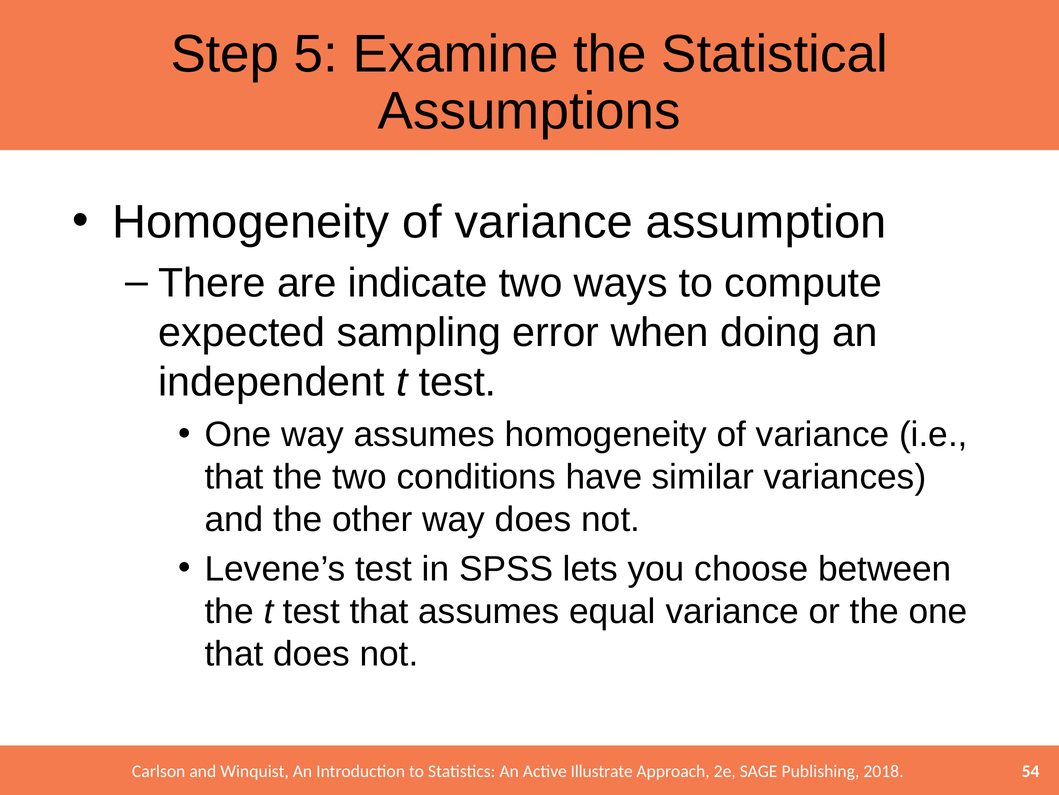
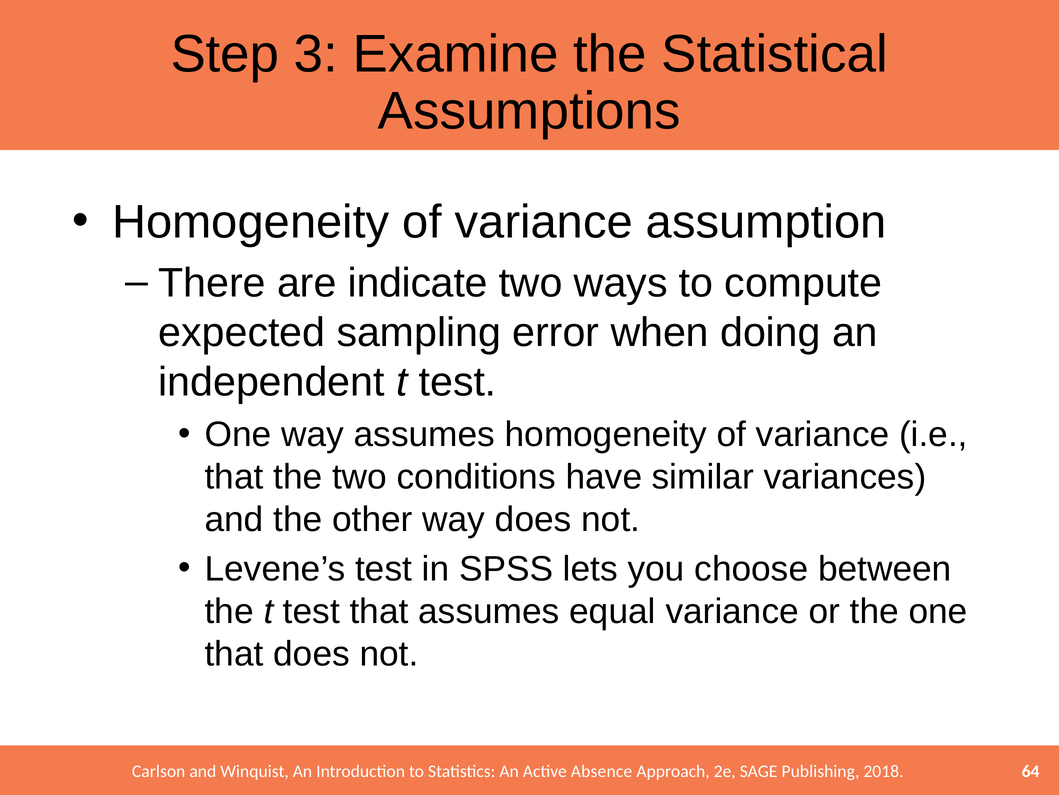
5: 5 -> 3 (316, 54)
Illustrate: Illustrate -> Absence (602, 771)
54: 54 -> 64 (1031, 771)
